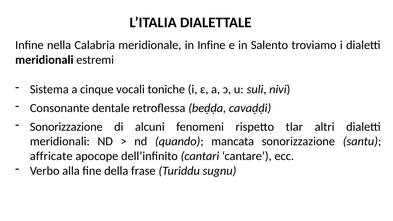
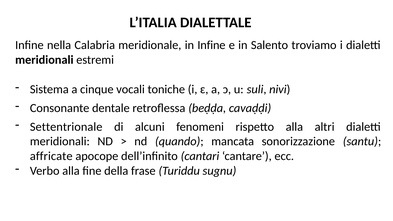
Sonorizzazione: Sonorizzazione -> Settentrionale (66, 127)
rispetto tlar: tlar -> alla (294, 127)
